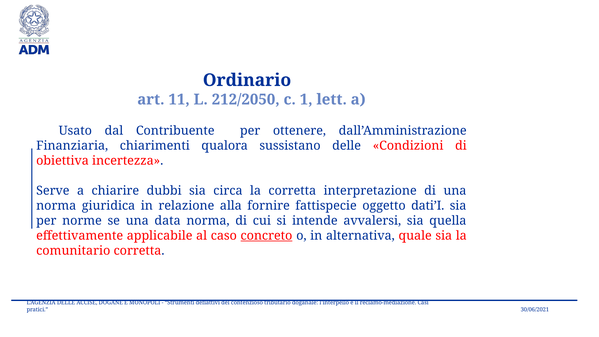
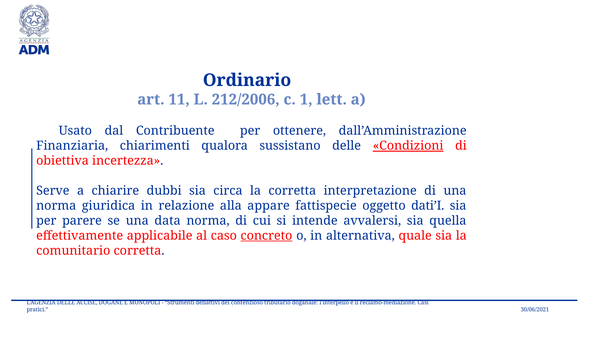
212/2050: 212/2050 -> 212/2006 (246, 99)
Condizioni underline: none -> present (408, 146)
fornire: fornire -> appare (269, 206)
norme: norme -> parere (82, 221)
